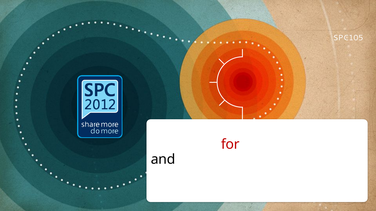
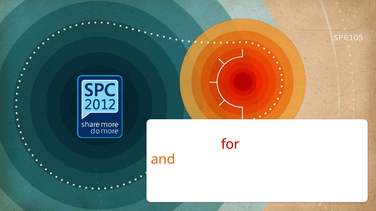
and colour: black -> orange (163, 160)
